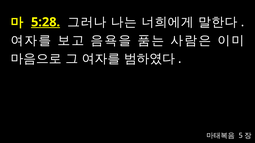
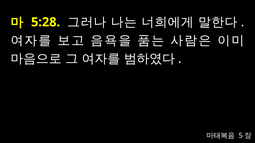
5:28 underline: present -> none (46, 22)
